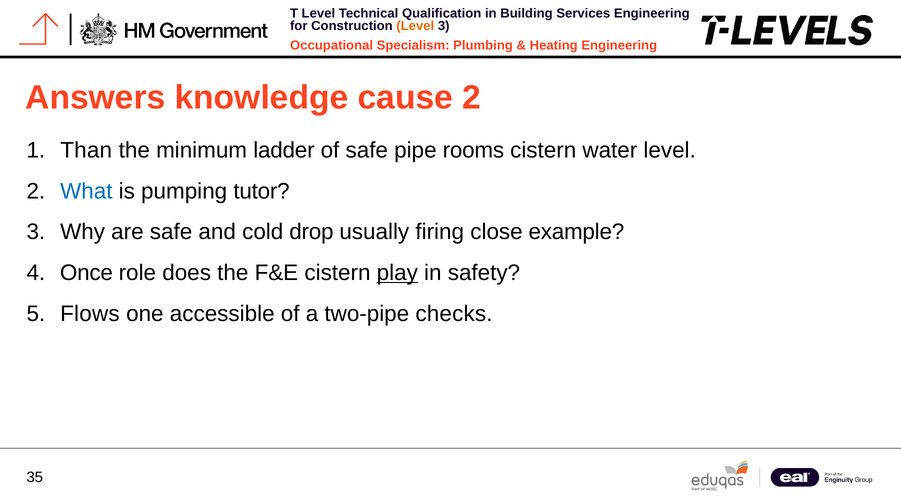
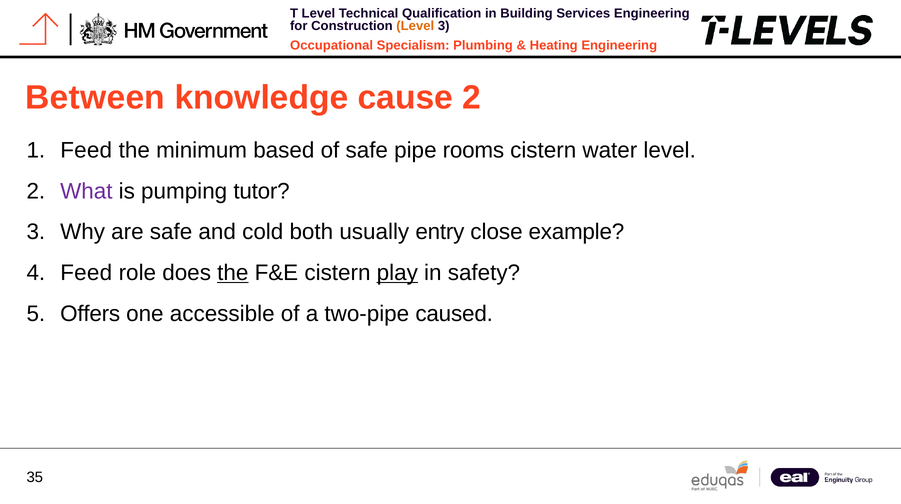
Answers: Answers -> Between (95, 98)
Than: Than -> Feed (86, 150)
ladder: ladder -> based (284, 150)
What colour: blue -> purple (86, 191)
drop: drop -> both (311, 232)
firing: firing -> entry (440, 232)
Once: Once -> Feed (86, 273)
the underline: none -> present (233, 273)
Flows: Flows -> Offers (90, 313)
checks: checks -> caused (454, 313)
